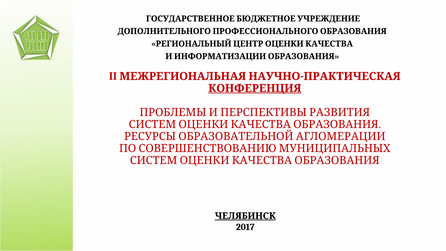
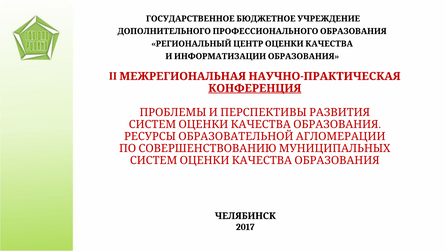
ЧЕЛЯБИНСК underline: present -> none (245, 216)
